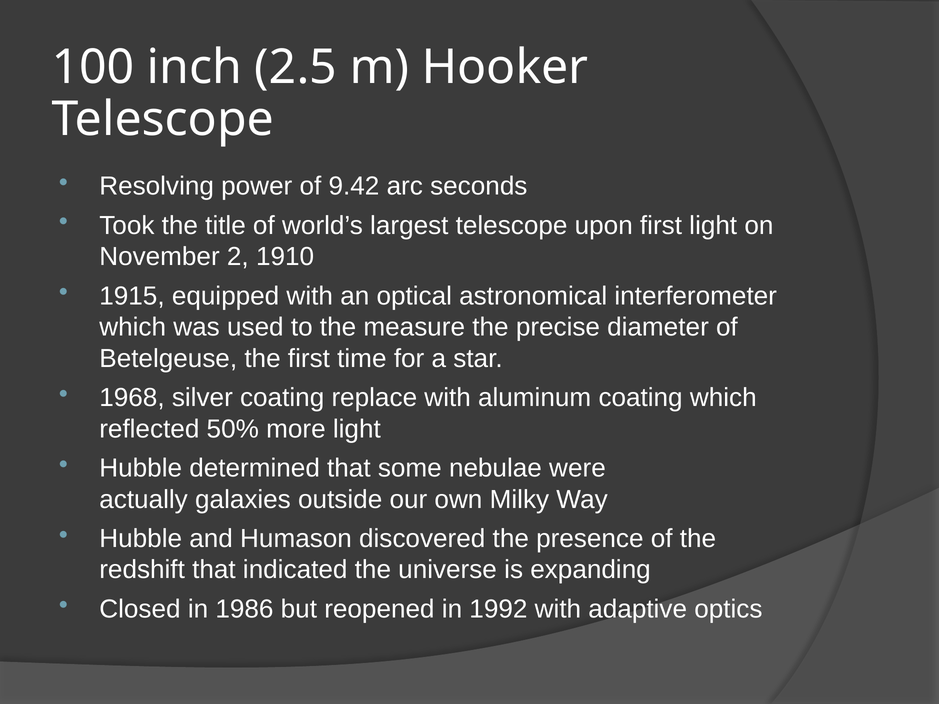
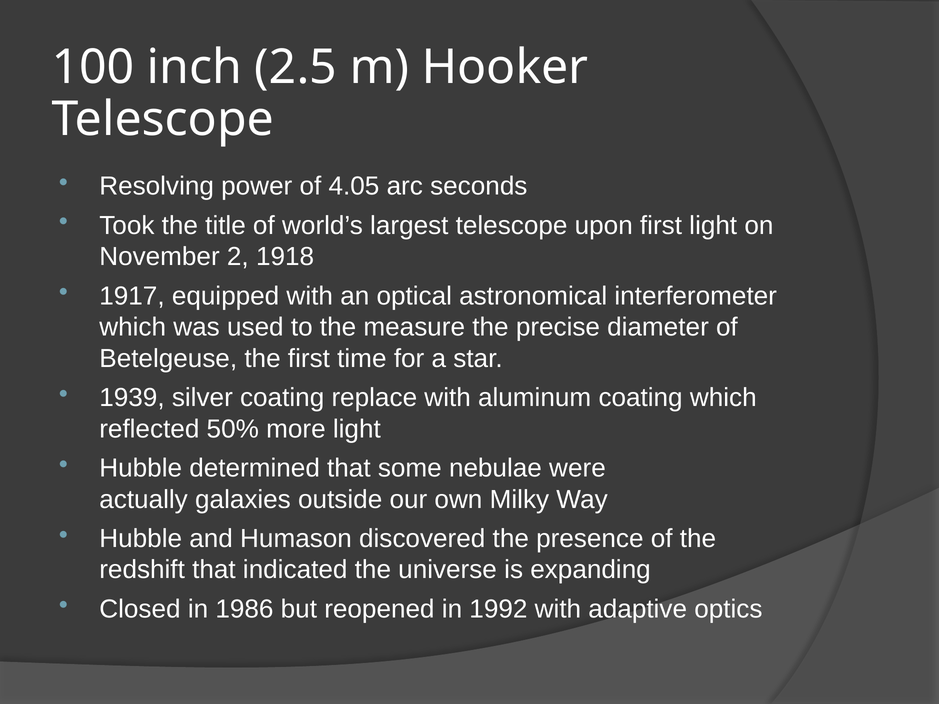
9.42: 9.42 -> 4.05 (354, 186)
1910: 1910 -> 1918 (285, 257)
1915: 1915 -> 1917 (132, 296)
1968: 1968 -> 1939 (132, 398)
